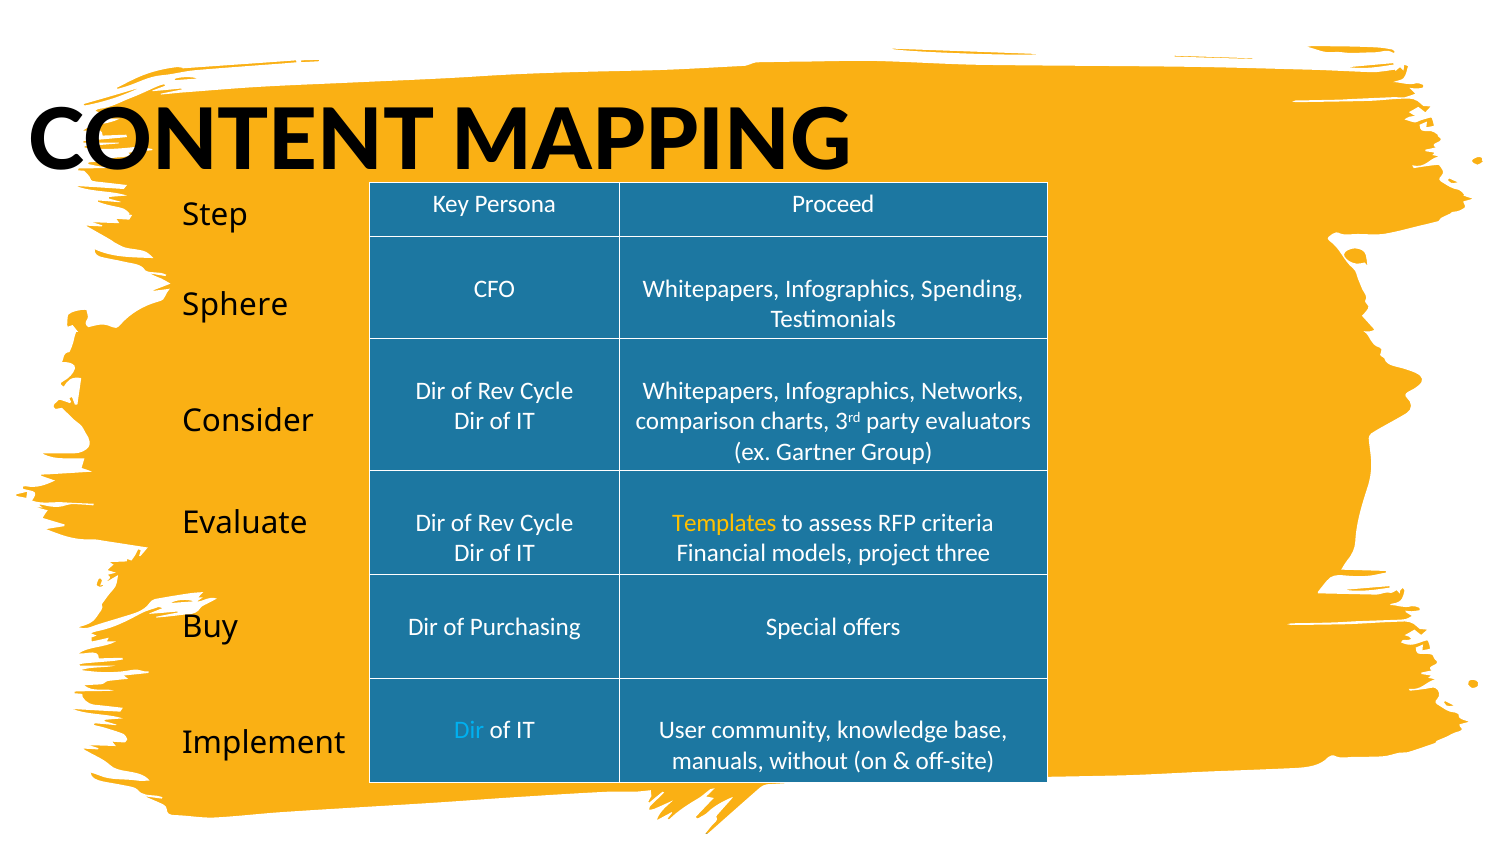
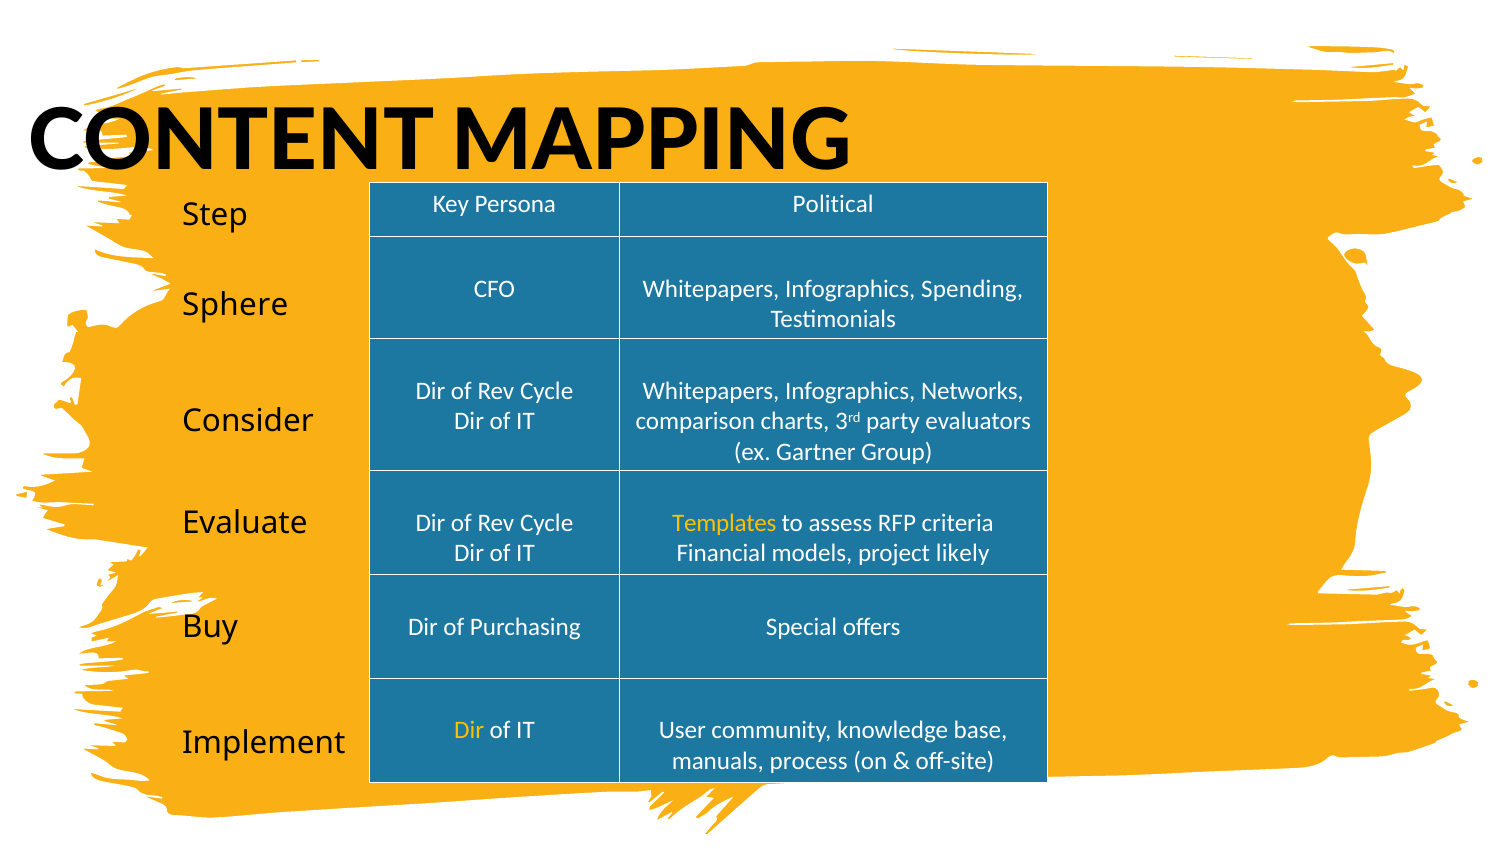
Proceed: Proceed -> Political (833, 204)
three: three -> likely (963, 553)
Dir colour: light blue -> yellow (469, 731)
without: without -> process (809, 761)
